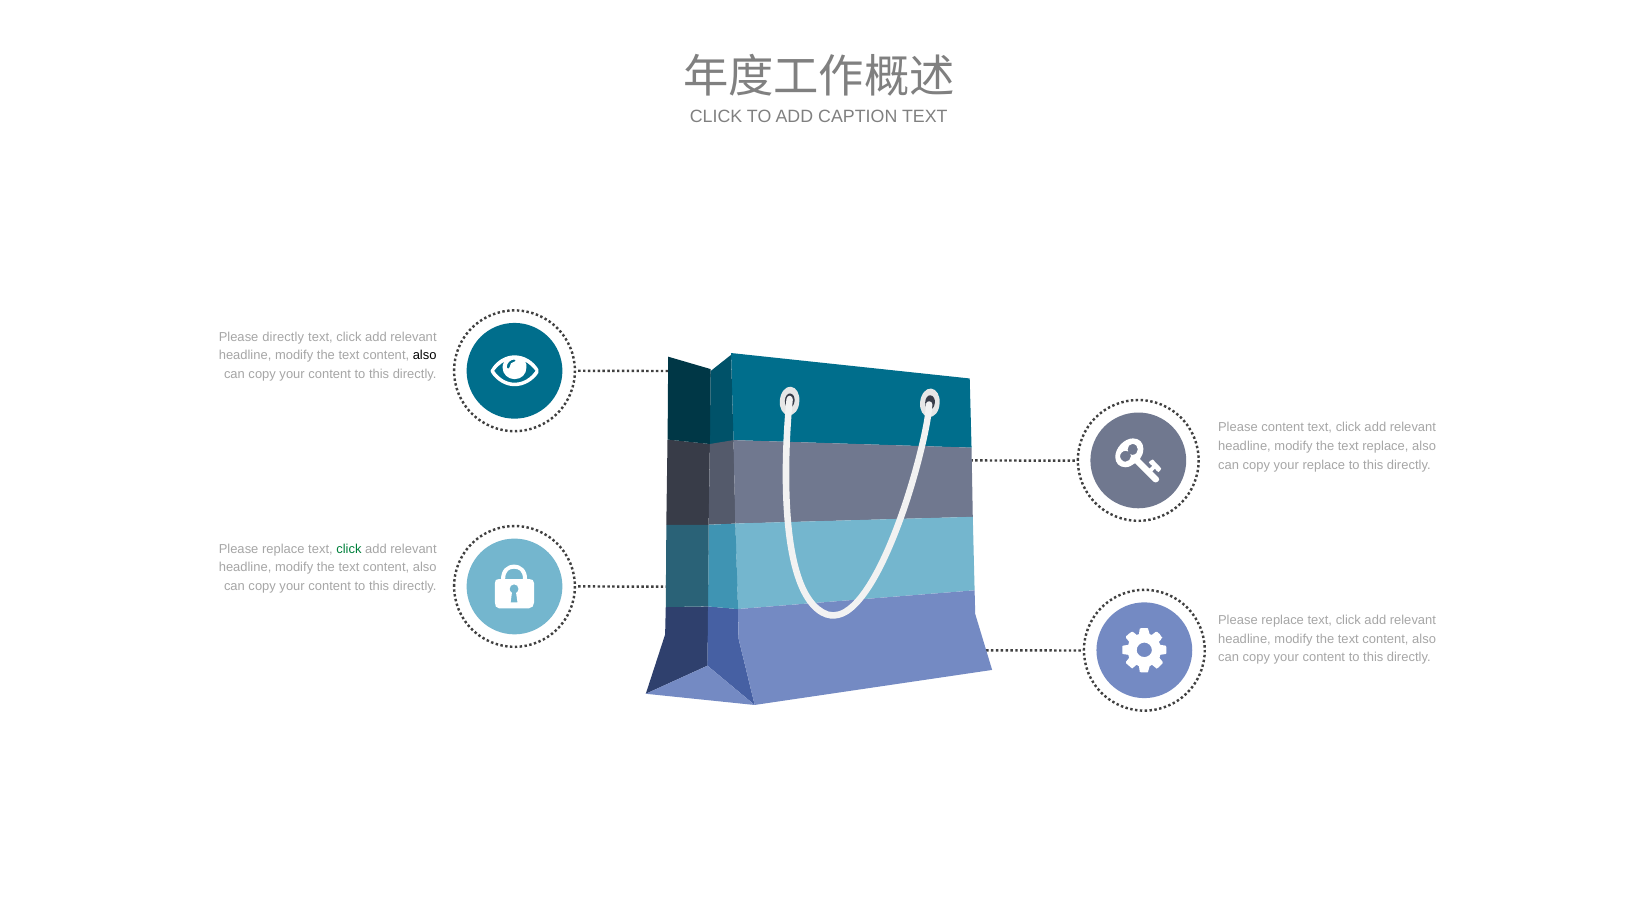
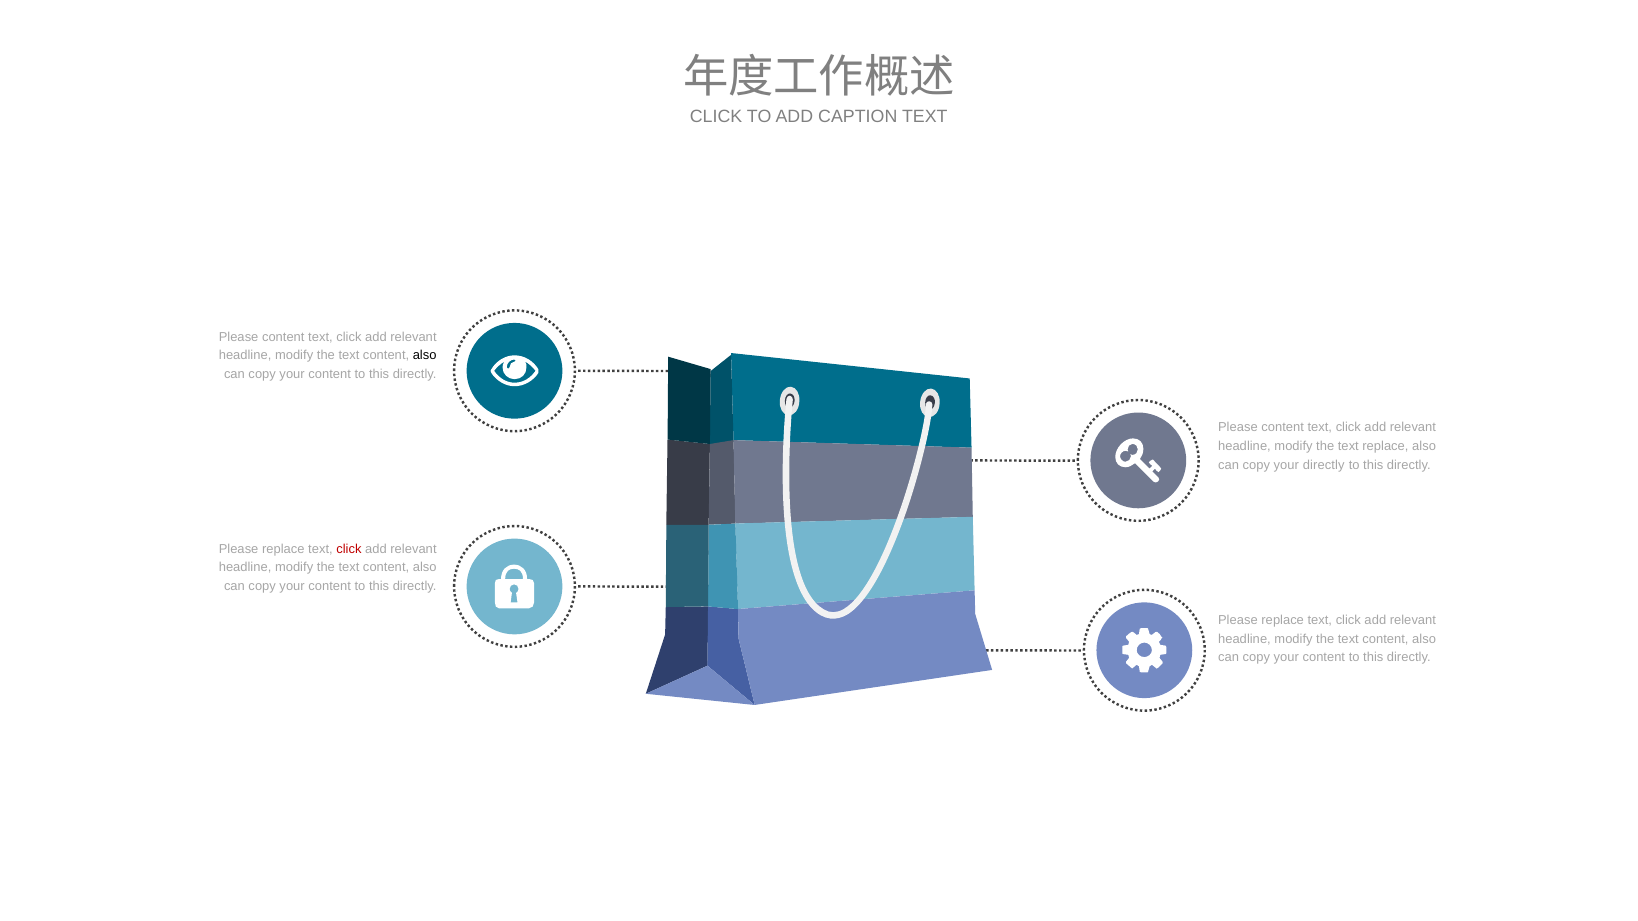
directly: directly -> content (283, 337)
your replace: replace -> directly (1324, 465)
click colour: green -> red (349, 549)
